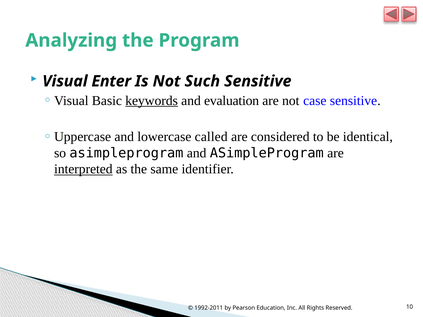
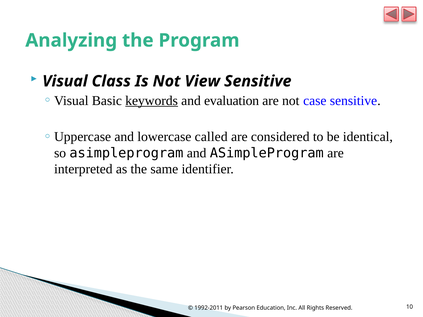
Enter: Enter -> Class (111, 81)
Such: Such -> View (202, 81)
interpreted underline: present -> none (83, 169)
